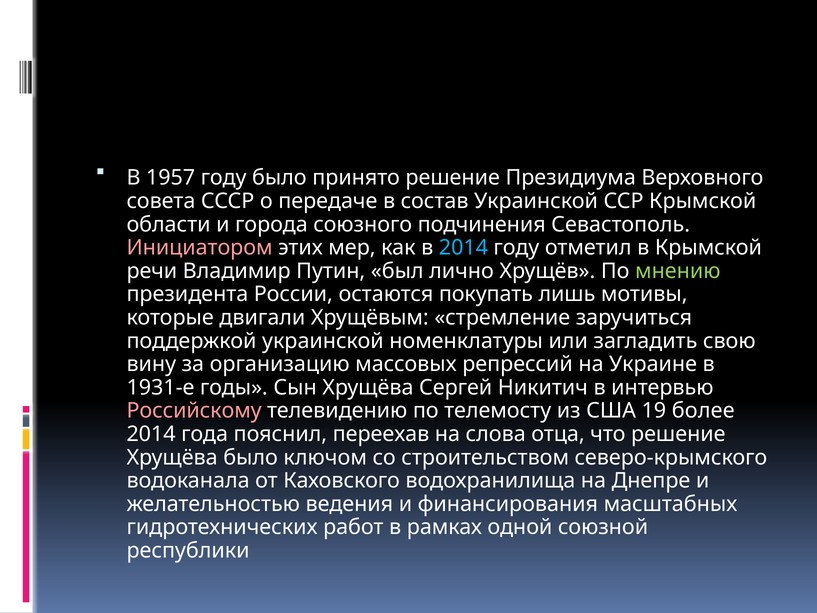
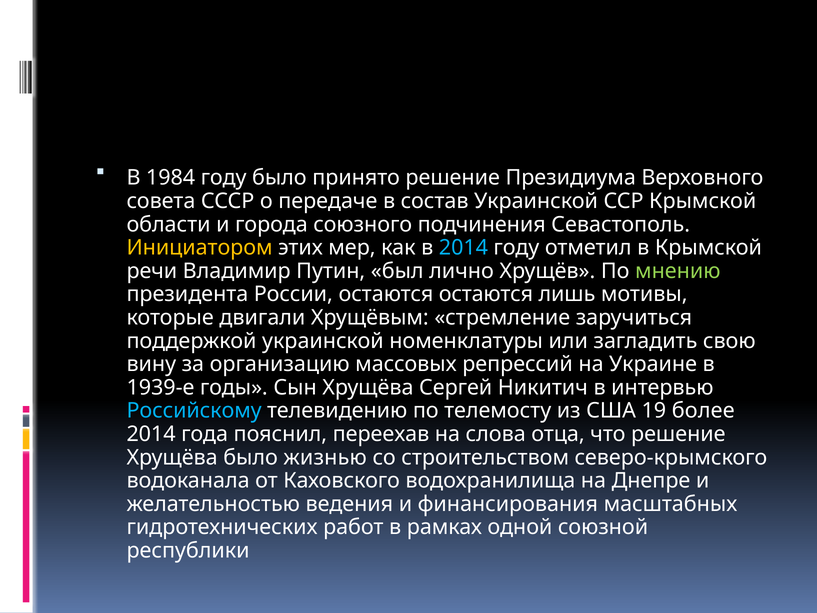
1957: 1957 -> 1984 (171, 178)
Инициатором colour: pink -> yellow (200, 248)
остаются покупать: покупать -> остаются (486, 294)
1931-е: 1931-е -> 1939-е (160, 387)
Российскому colour: pink -> light blue (194, 411)
ключом: ключом -> жизнью (325, 457)
